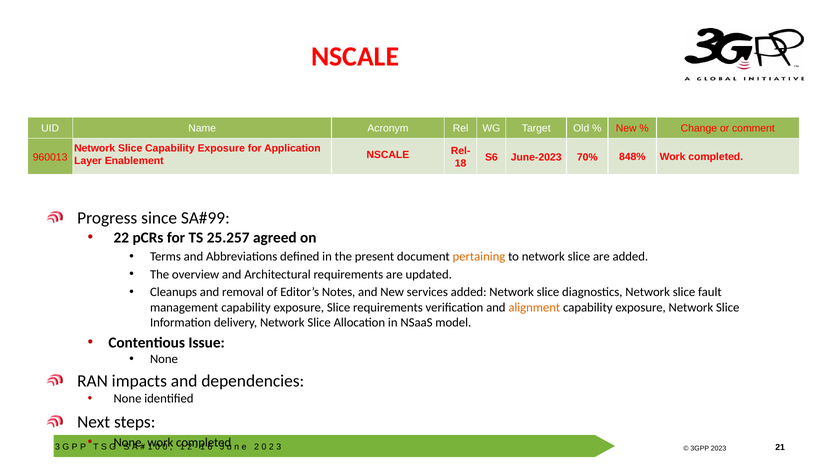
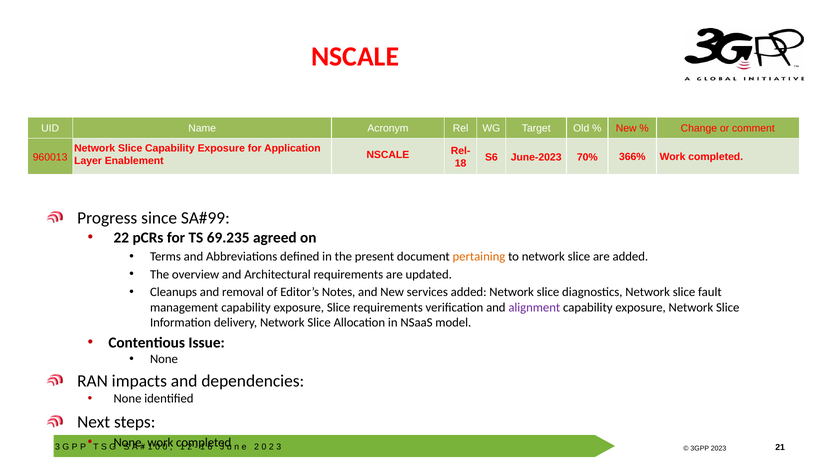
848%: 848% -> 366% (632, 157)
25.257: 25.257 -> 69.235 (228, 237)
alignment colour: orange -> purple (534, 307)
